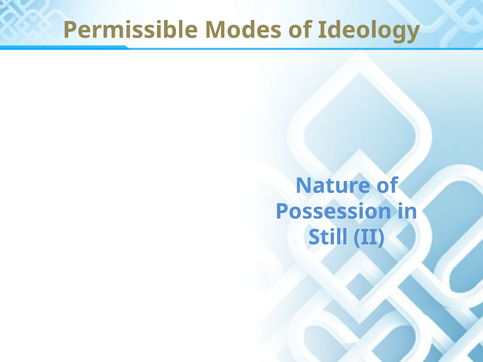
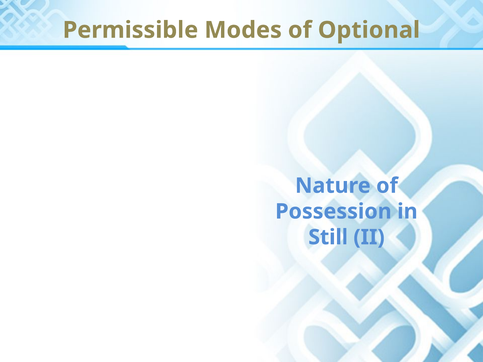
Ideology: Ideology -> Optional (369, 30)
